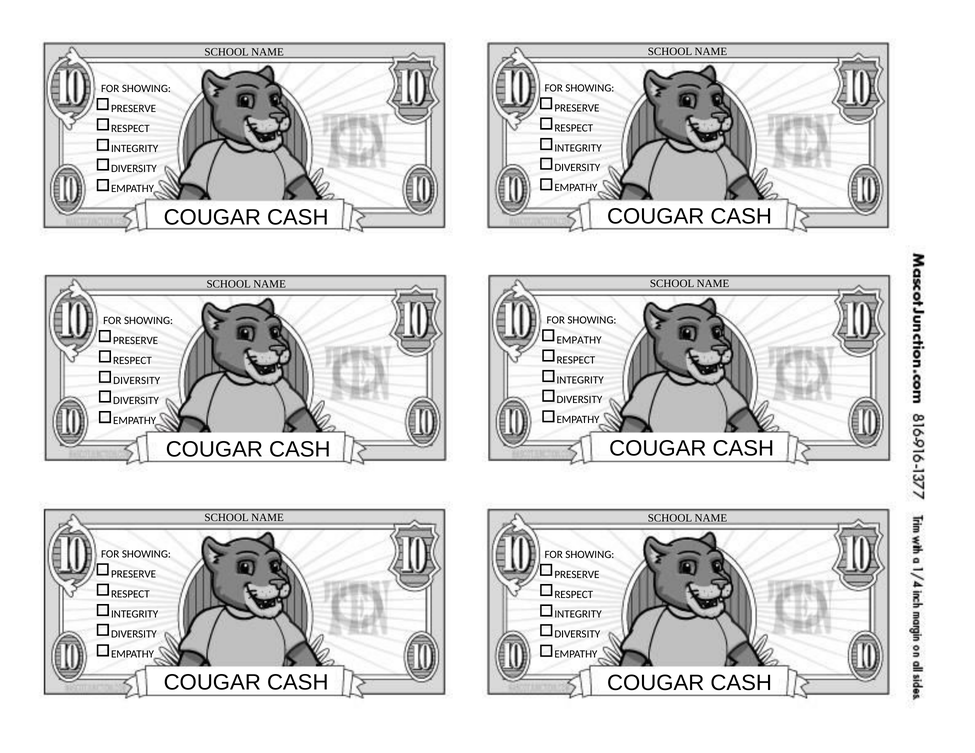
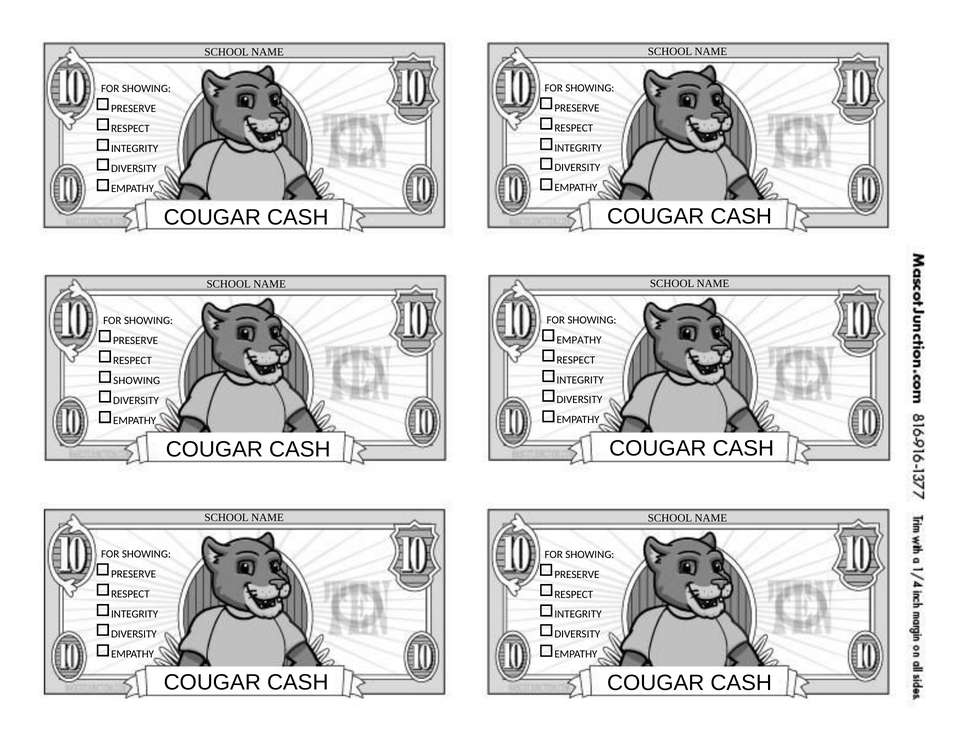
DIVERSITY: DIVERSITY -> SHOWING (137, 381)
